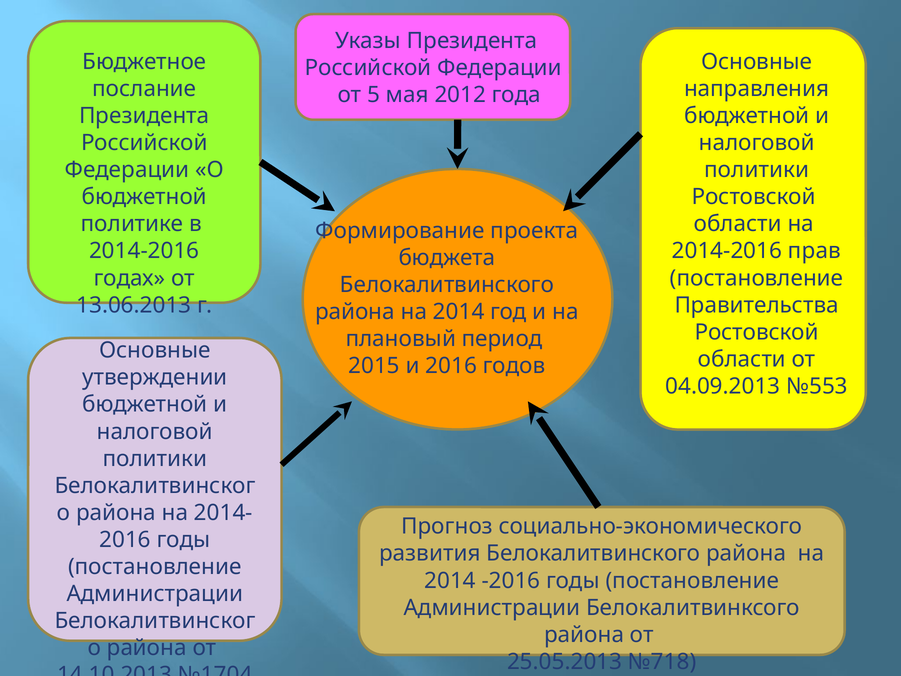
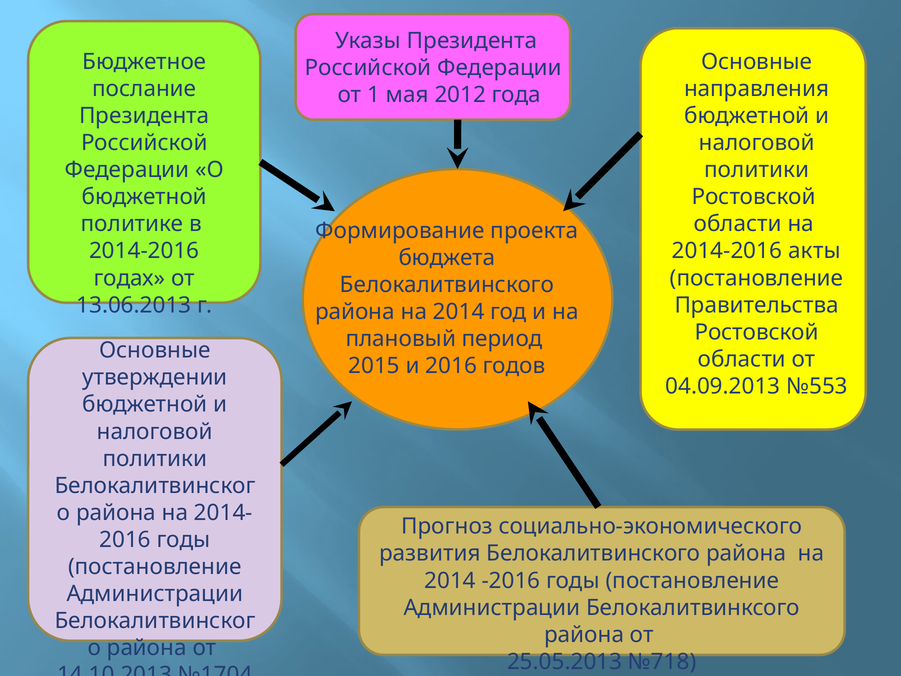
5: 5 -> 1 (374, 95)
прав: прав -> акты (814, 251)
